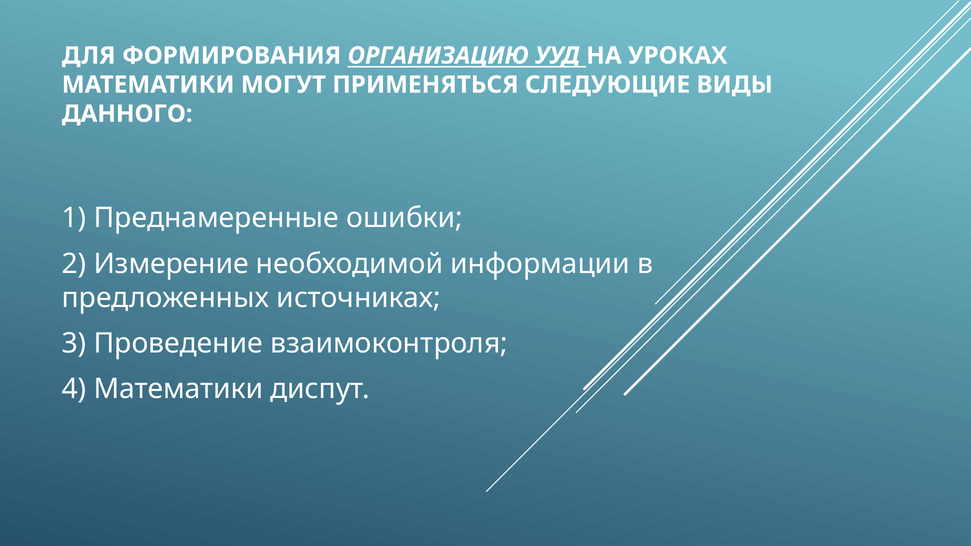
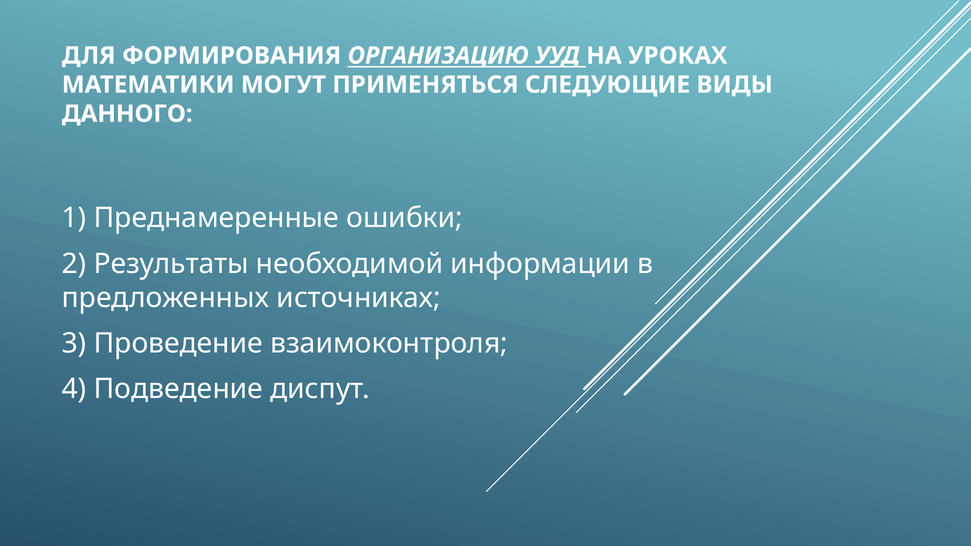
Измерение: Измерение -> Результаты (171, 264)
4 Математики: Математики -> Подведение (178, 389)
